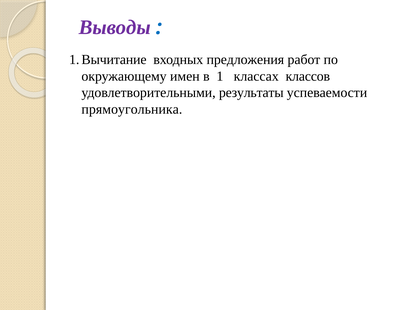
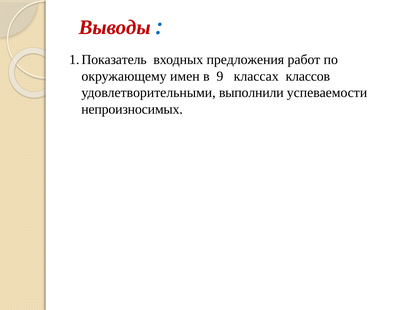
Выводы colour: purple -> red (115, 27)
Вычитание: Вычитание -> Показатель (114, 60)
в 1: 1 -> 9 (220, 76)
результаты: результаты -> выполнили (251, 93)
прямоугольника: прямоугольника -> непроизносимых (132, 109)
